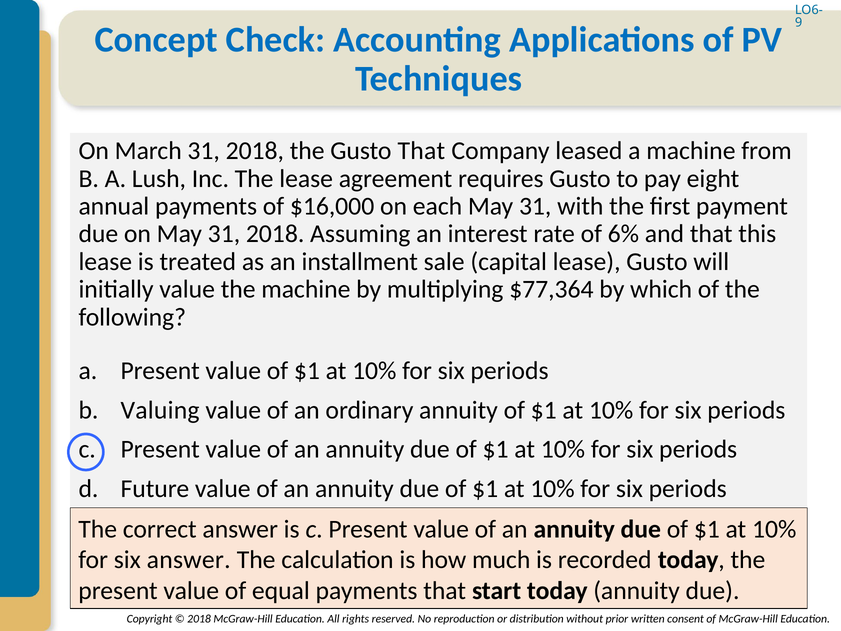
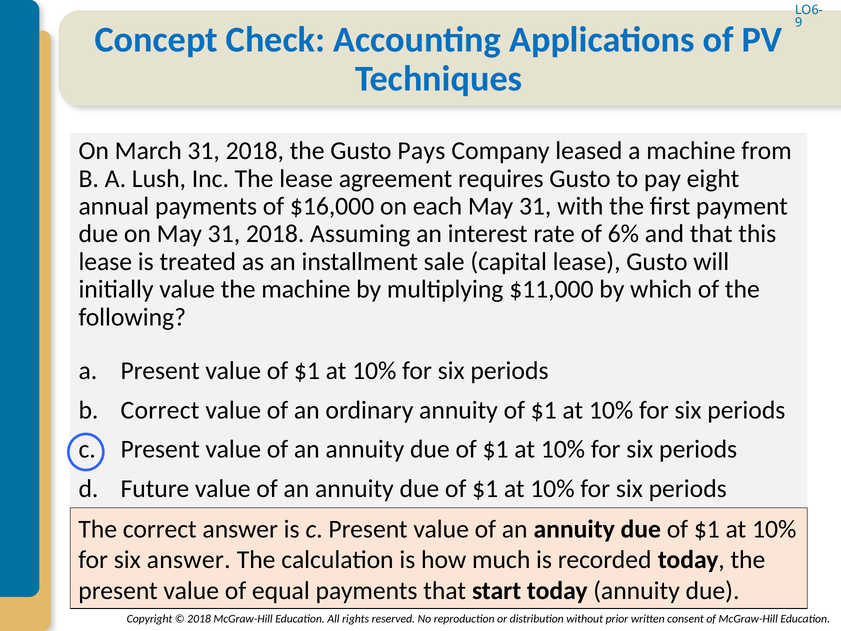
Gusto That: That -> Pays (421, 151)
$77,364: $77,364 -> $11,000 (551, 289)
b Valuing: Valuing -> Correct (160, 410)
